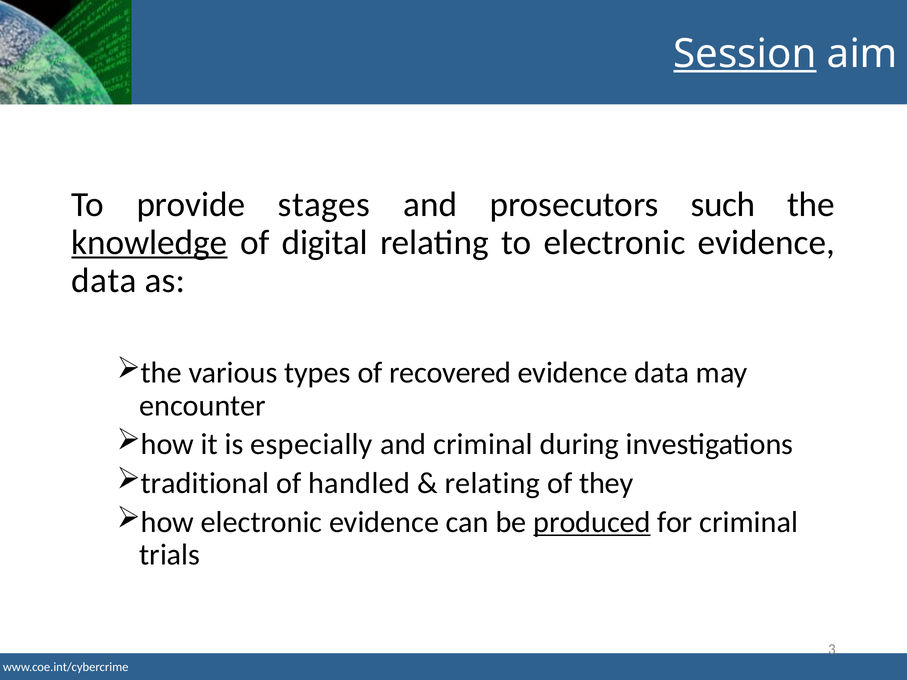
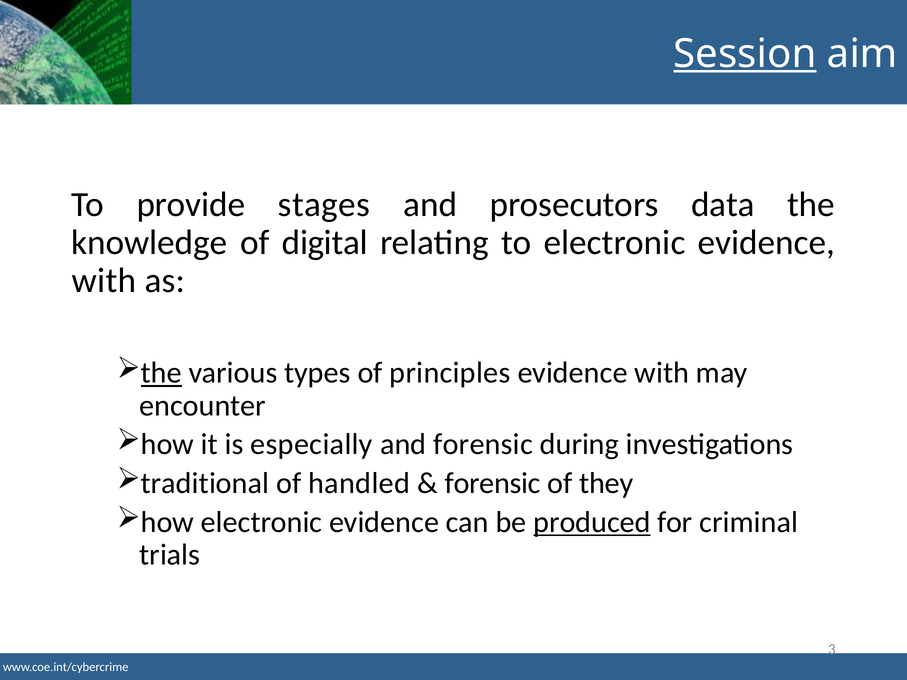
such: such -> data (723, 204)
knowledge underline: present -> none (149, 243)
data: data -> with (104, 281)
the underline: none -> present (161, 373)
recovered: recovered -> principles (450, 373)
data: data -> with (662, 373)
and criminal: criminal -> forensic (483, 445)
relating: relating -> forensic (493, 484)
